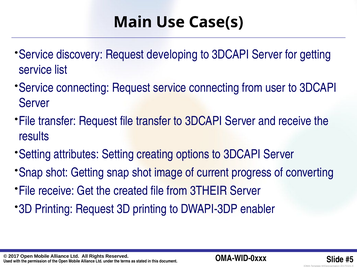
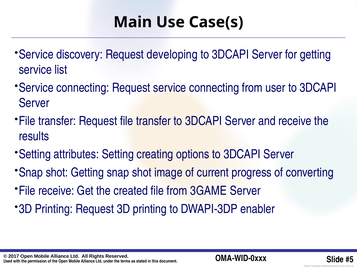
3THEIR: 3THEIR -> 3GAME (209, 191)
